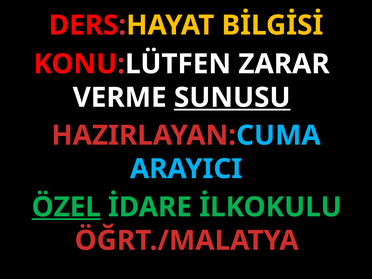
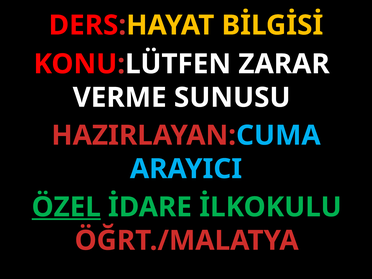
SUNUSU underline: present -> none (232, 98)
